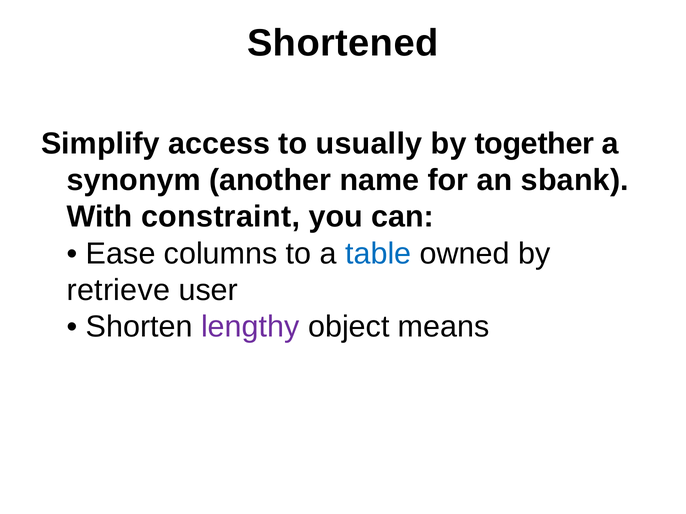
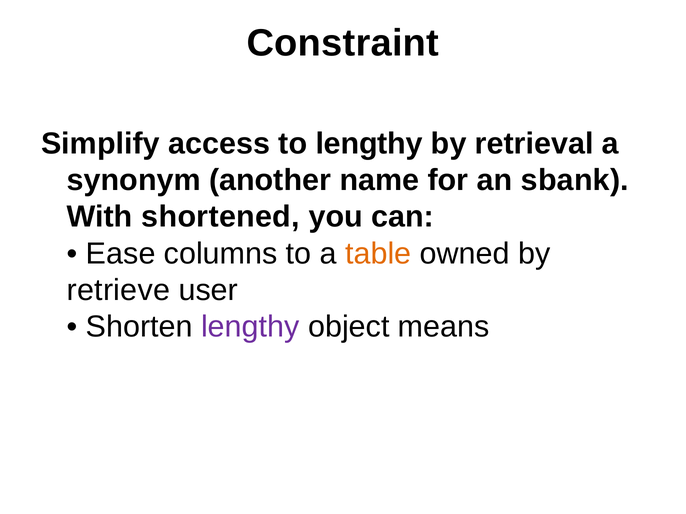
Shortened: Shortened -> Constraint (343, 43)
to usually: usually -> lengthy (369, 144)
together: together -> retrieval (534, 144)
constraint: constraint -> shortened (221, 217)
table colour: blue -> orange (378, 254)
